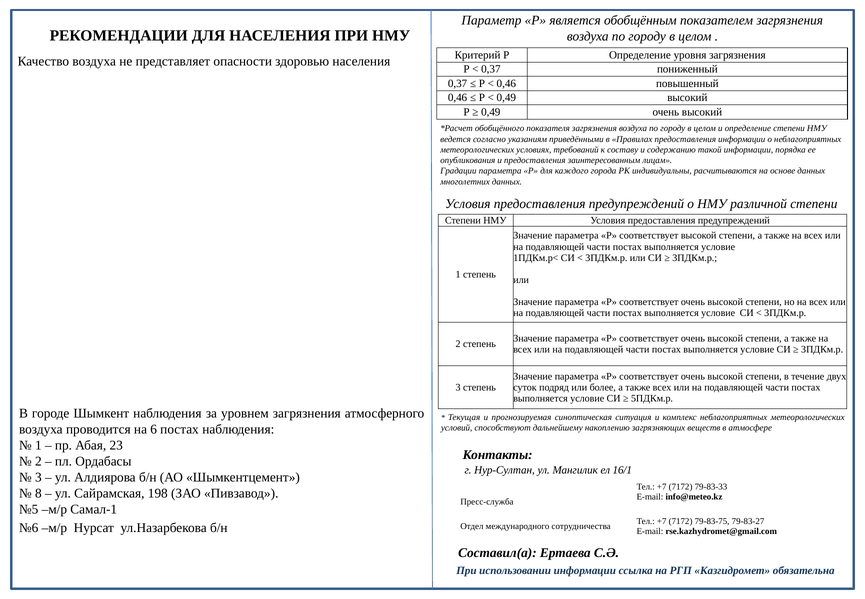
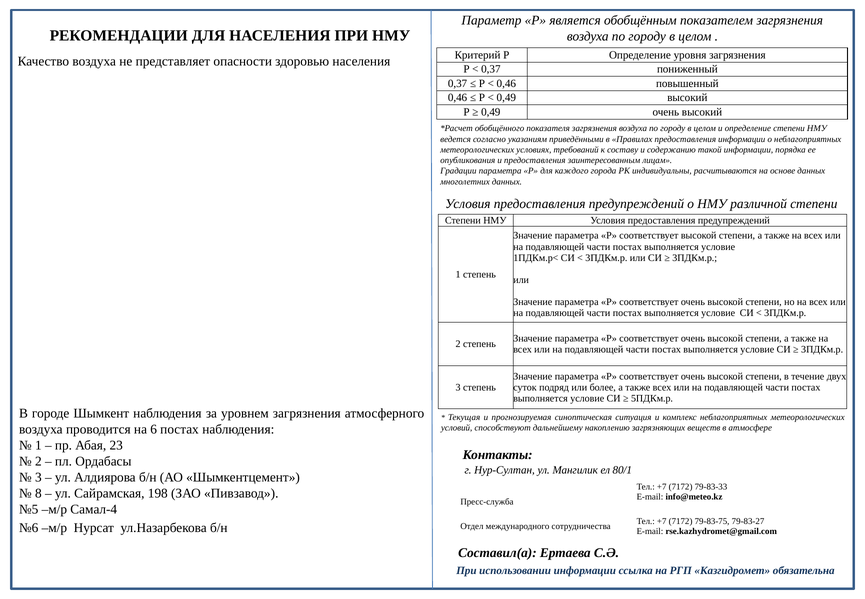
16/1: 16/1 -> 80/1 (622, 470)
Самал-1: Самал-1 -> Самал-4 (94, 509)
